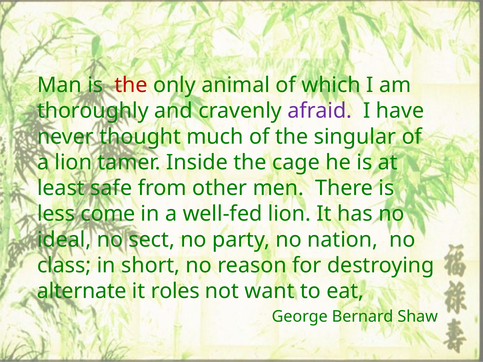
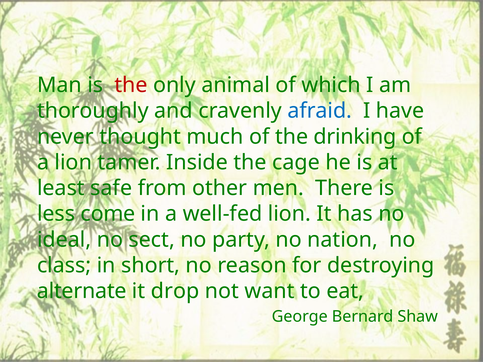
afraid colour: purple -> blue (320, 111)
singular: singular -> drinking (355, 137)
roles: roles -> drop (175, 291)
